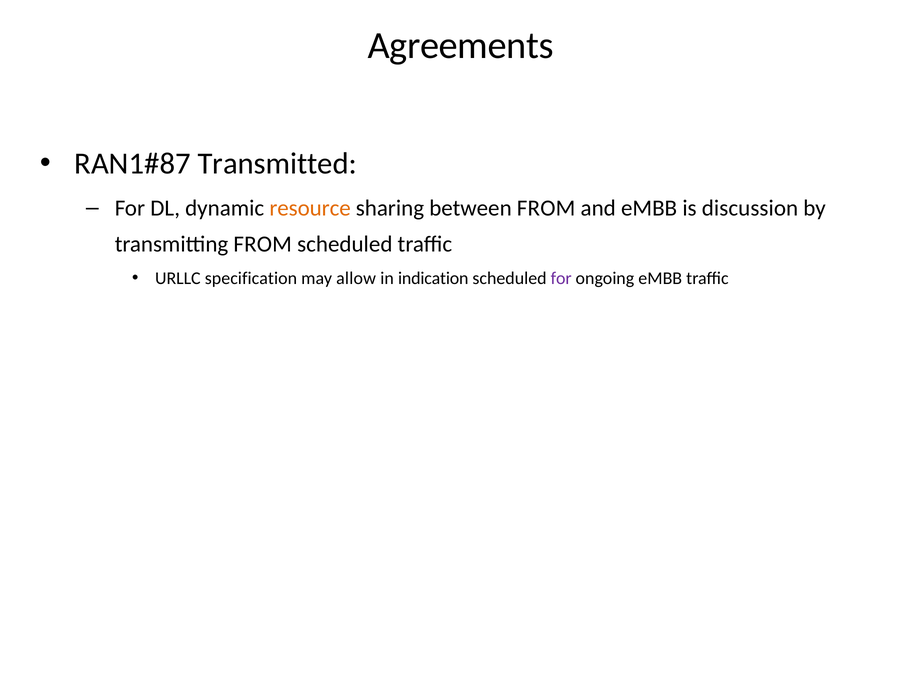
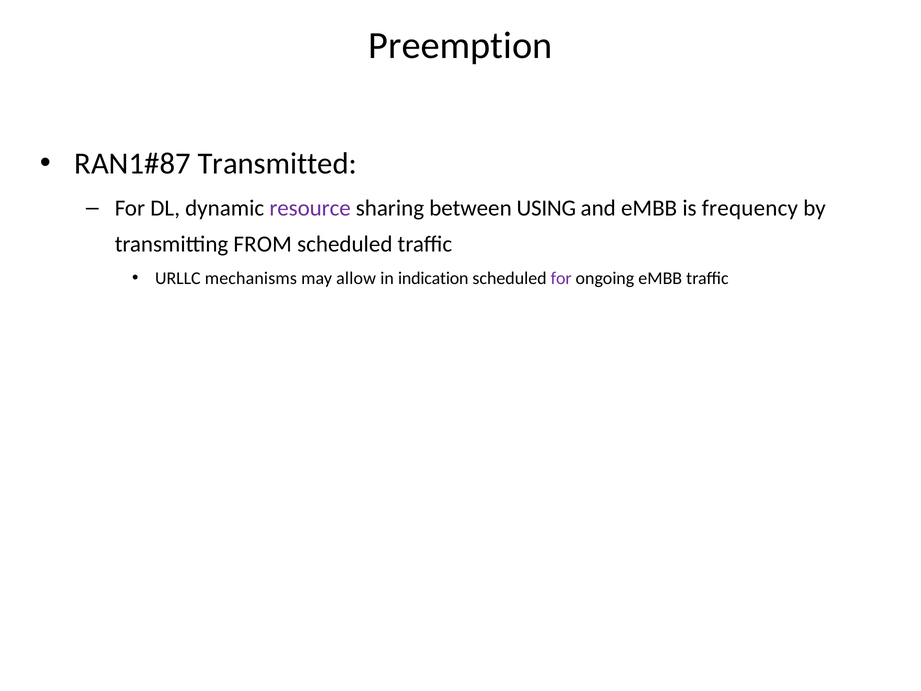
Agreements: Agreements -> Preemption (460, 46)
resource colour: orange -> purple (310, 208)
between FROM: FROM -> USING (546, 208)
discussion: discussion -> frequency (750, 208)
specification: specification -> mechanisms (251, 278)
